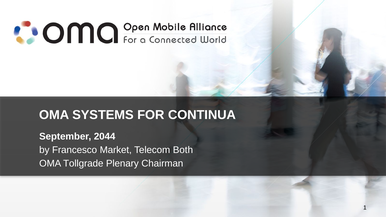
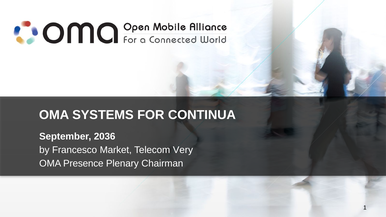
2044: 2044 -> 2036 (105, 137)
Both: Both -> Very (183, 150)
Tollgrade: Tollgrade -> Presence (83, 164)
